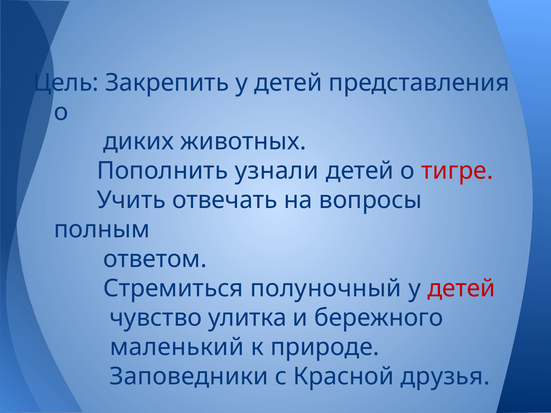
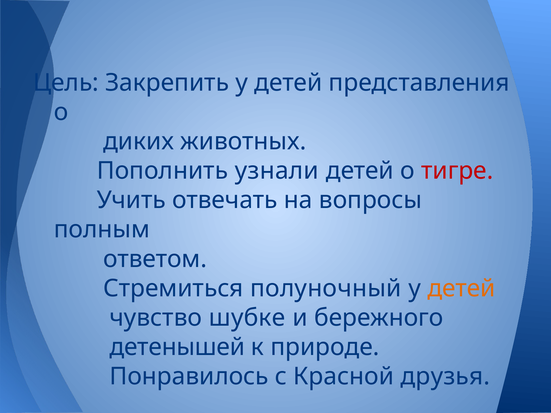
детей colour: red -> orange (461, 288)
улитка: улитка -> шубке (247, 318)
маленький: маленький -> детенышей (177, 347)
Заповедники: Заповедники -> Понравилось (189, 377)
